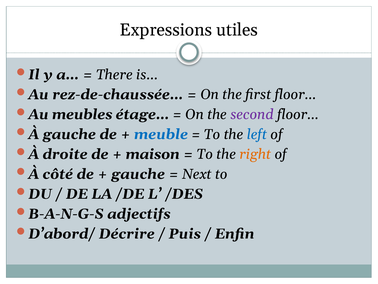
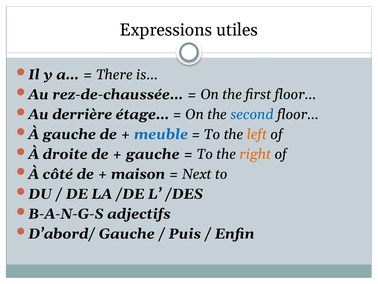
meubles: meubles -> derrière (82, 114)
second colour: purple -> blue (252, 114)
left colour: blue -> orange (257, 134)
maison: maison -> gauche (153, 154)
gauche: gauche -> maison (138, 174)
D’abord/ Décrire: Décrire -> Gauche (127, 233)
